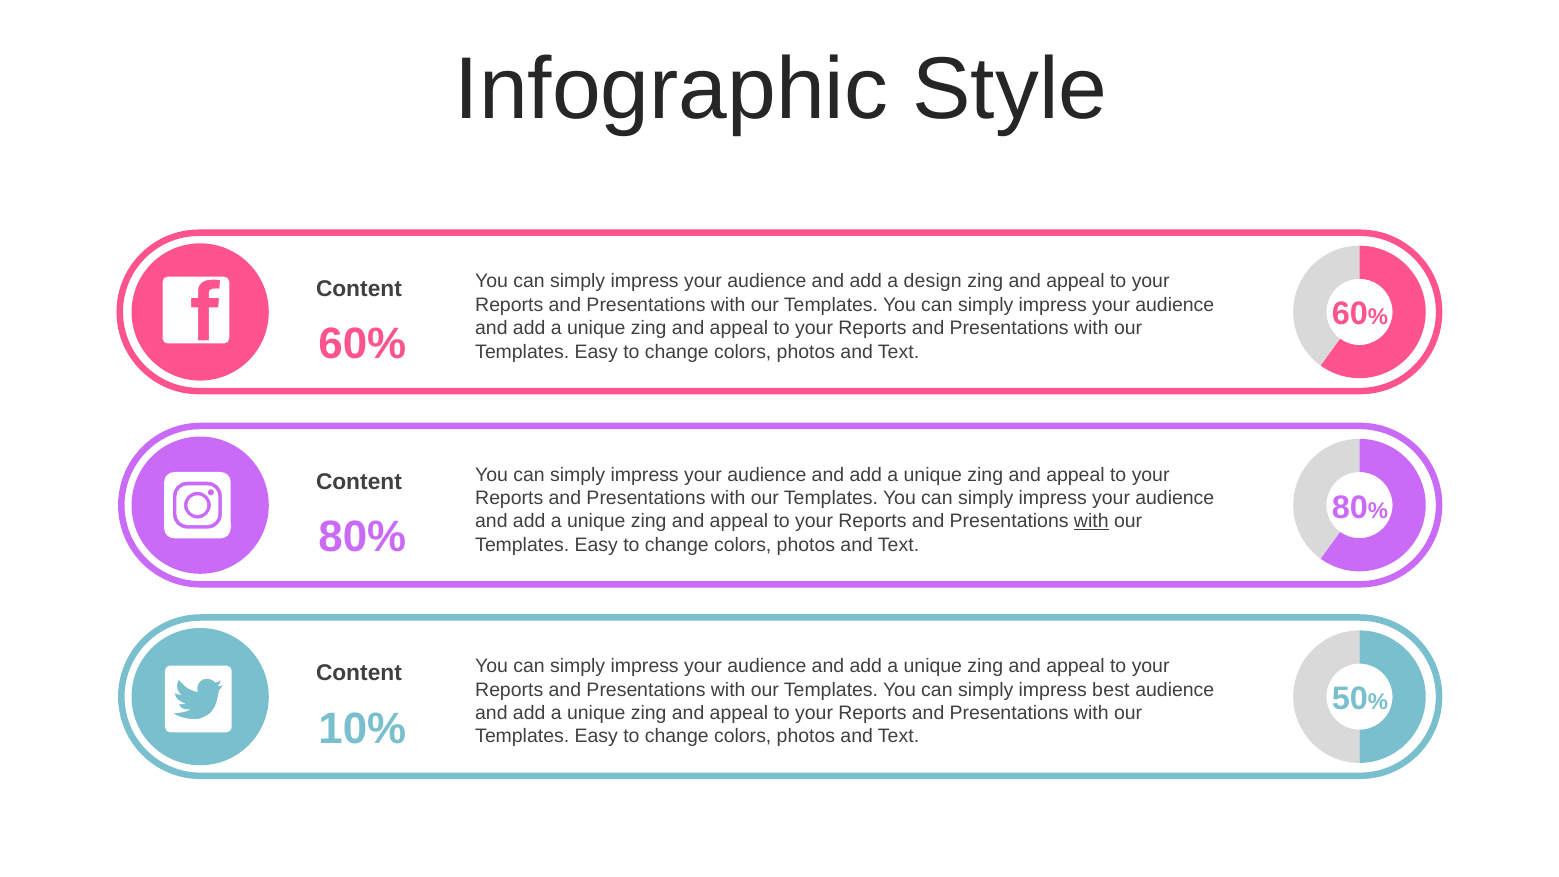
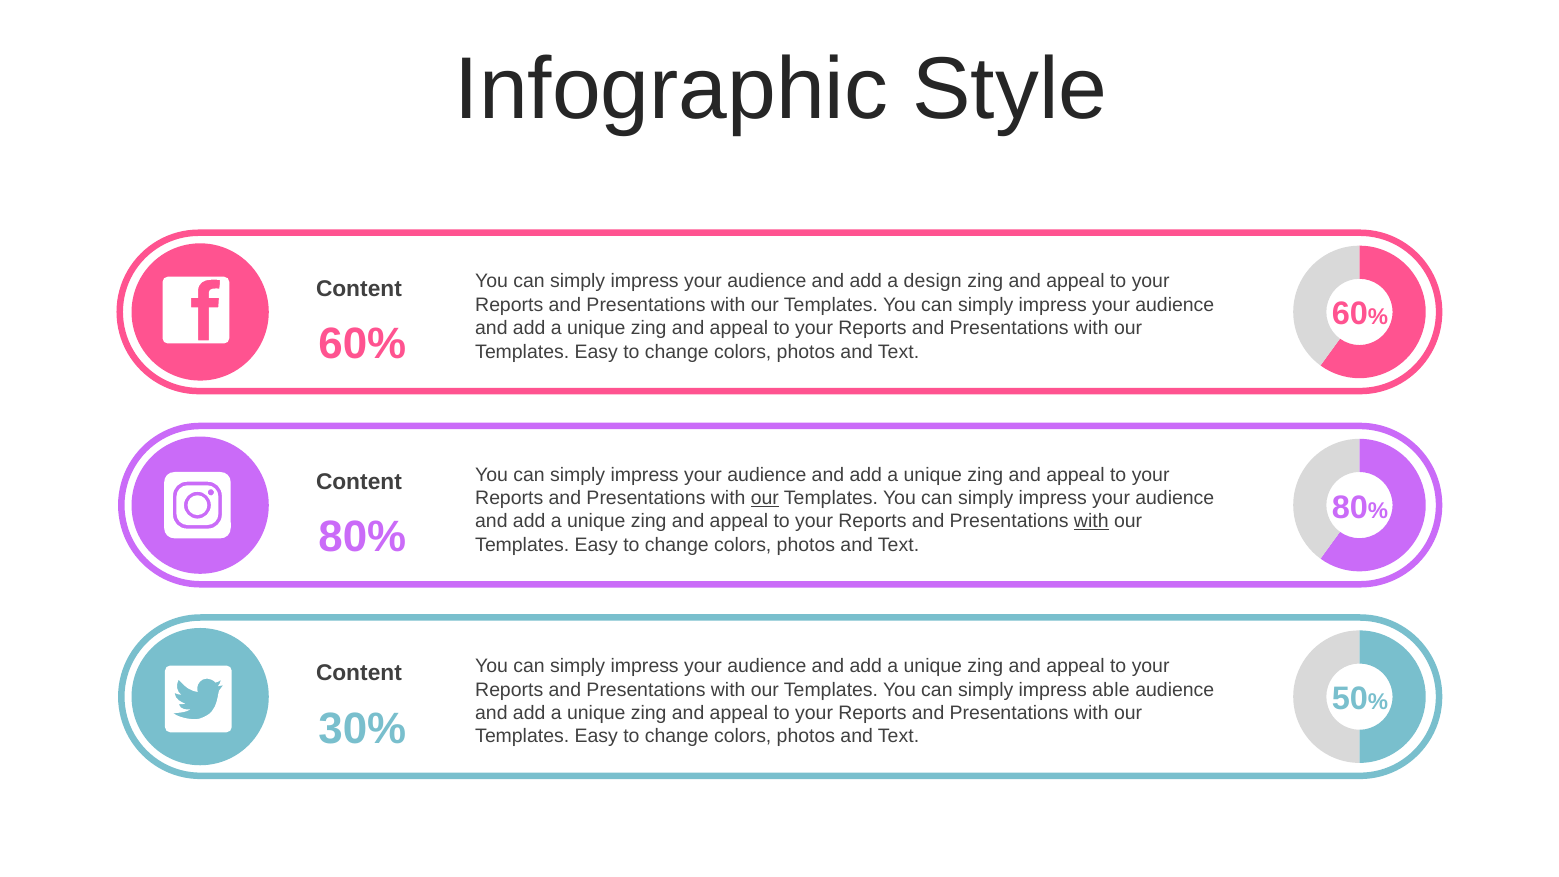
our underline: none -> present (765, 498)
best: best -> able (1111, 690)
10%: 10% -> 30% (362, 729)
